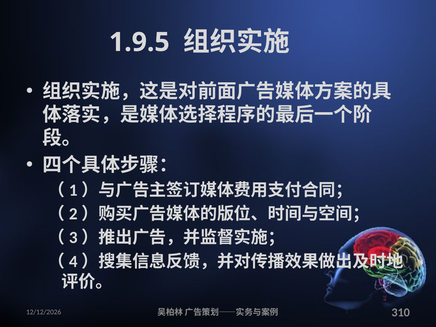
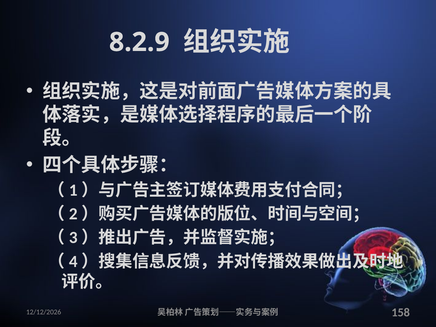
1.9.5: 1.9.5 -> 8.2.9 (139, 42)
310: 310 -> 158 (401, 312)
